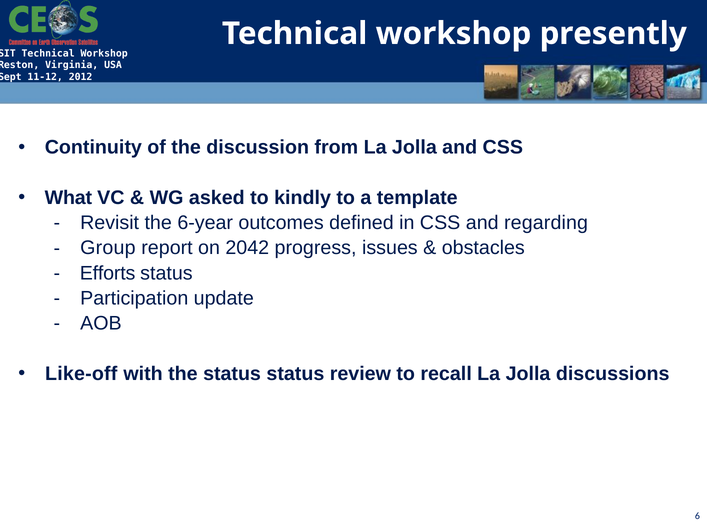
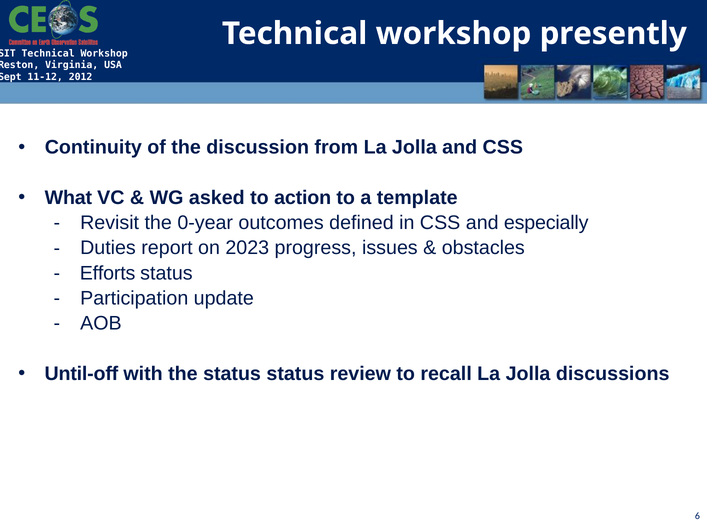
kindly: kindly -> action (303, 198)
6-year: 6-year -> 0-year (205, 223)
regarding: regarding -> especially (546, 223)
Group: Group -> Duties (108, 248)
2042: 2042 -> 2023 (247, 248)
Like-off: Like-off -> Until-off (81, 374)
